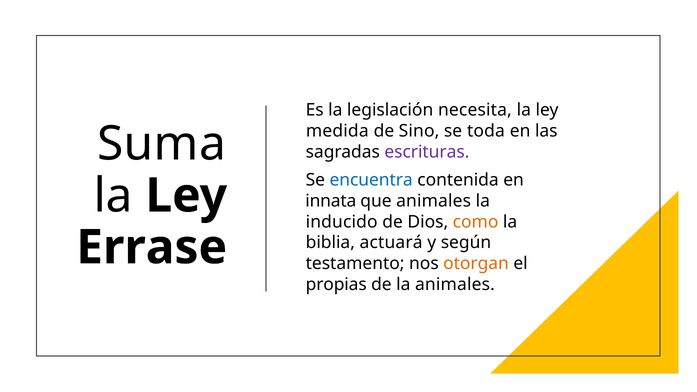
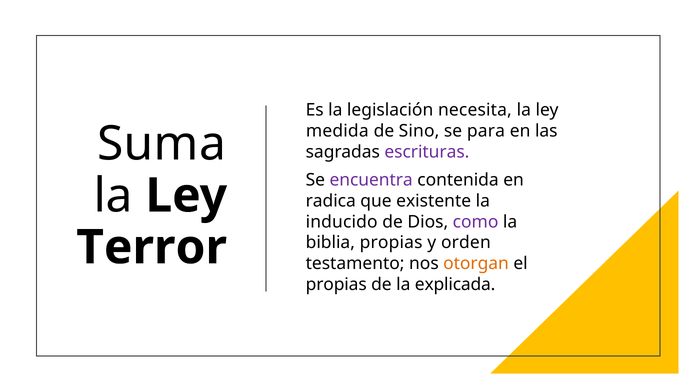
toda: toda -> para (486, 131)
encuentra colour: blue -> purple (371, 180)
innata: innata -> radica (331, 201)
que animales: animales -> existente (434, 201)
como colour: orange -> purple (476, 222)
biblia actuará: actuará -> propias (391, 243)
según: según -> orden (466, 243)
Errase: Errase -> Terror (152, 247)
la animales: animales -> explicada (455, 285)
